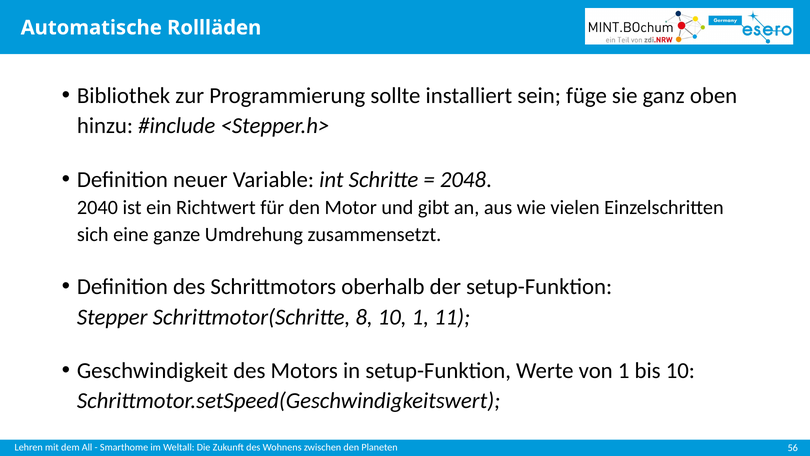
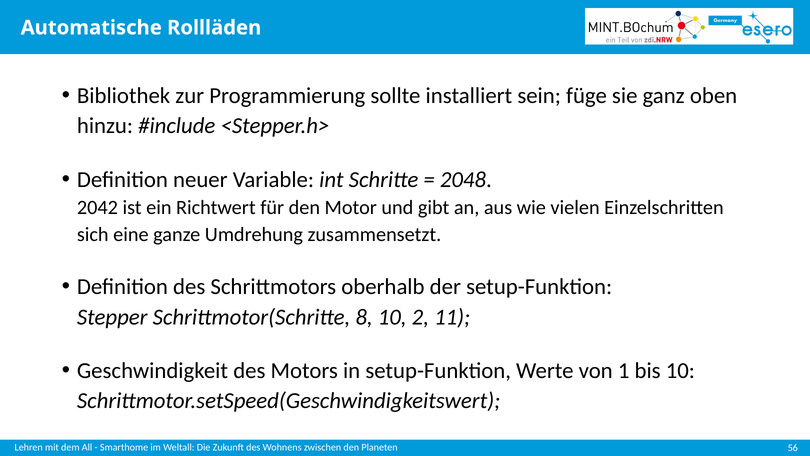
2040: 2040 -> 2042 (97, 208)
10 1: 1 -> 2 (420, 317)
